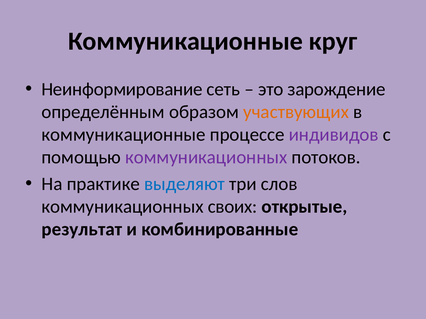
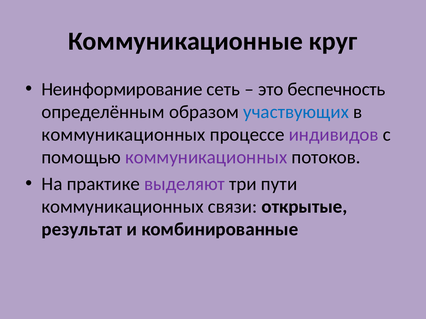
зарождение: зарождение -> беспечность (337, 89)
участвующих colour: orange -> blue (296, 112)
коммуникационные: коммуникационные -> коммуникационных (124, 135)
выделяют colour: blue -> purple (185, 184)
слов: слов -> пути (279, 184)
своих: своих -> связи (232, 207)
